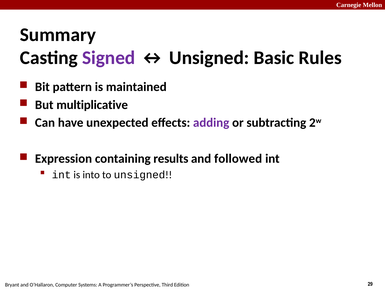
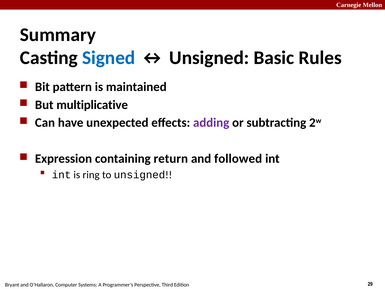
Signed colour: purple -> blue (109, 58)
results: results -> return (171, 159)
into: into -> ring (91, 175)
